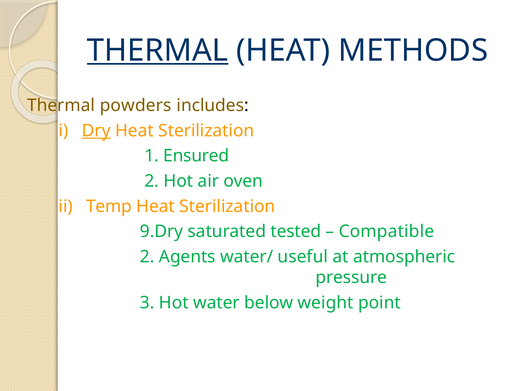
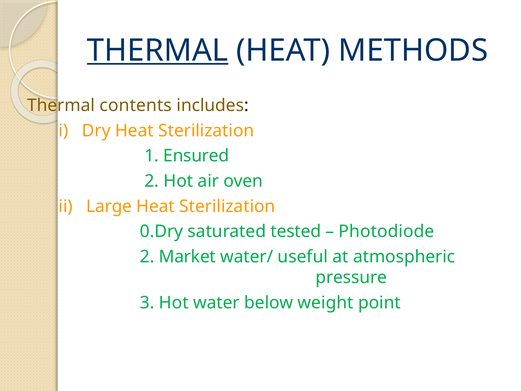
powders: powders -> contents (136, 105)
Dry underline: present -> none (96, 131)
Temp: Temp -> Large (109, 206)
9.Dry: 9.Dry -> 0.Dry (162, 231)
Compatible: Compatible -> Photodiode (386, 231)
Agents: Agents -> Market (187, 257)
